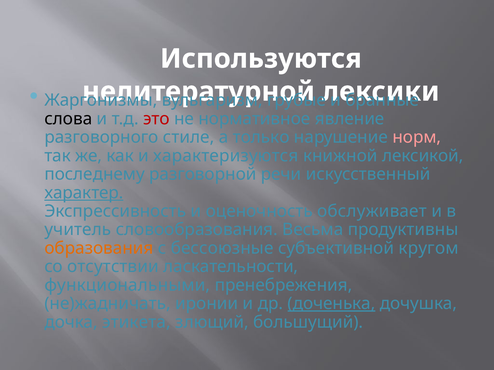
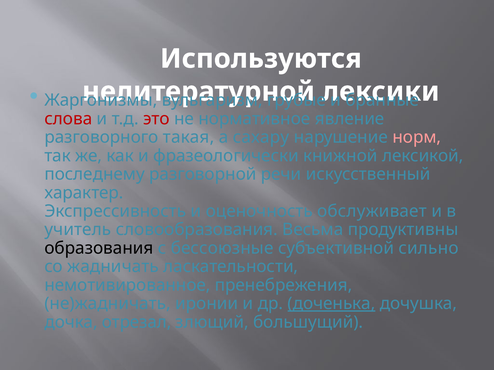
слова colour: black -> red (68, 119)
стиле: стиле -> такая (189, 137)
только: только -> сахару (261, 137)
характеризуются: характеризуются -> фразеологически (226, 156)
характер underline: present -> none (84, 193)
образования colour: orange -> black (99, 248)
кругом: кругом -> сильно (429, 248)
отсутствии: отсутствии -> жадничать (113, 267)
функциональными: функциональными -> немотивированное (127, 286)
этикета: этикета -> отрезал (137, 323)
